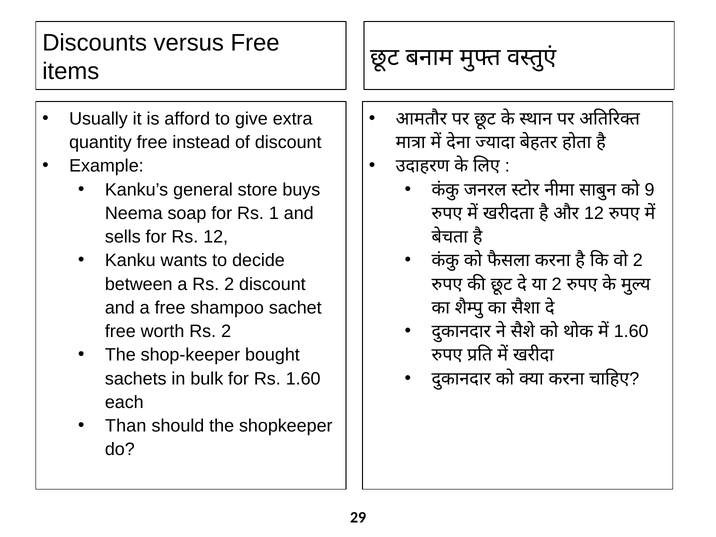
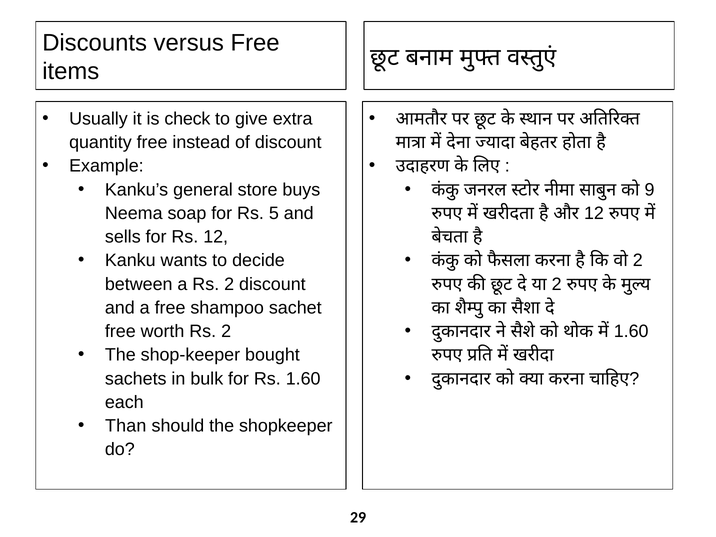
afford: afford -> check (187, 119)
1: 1 -> 5 (274, 213)
